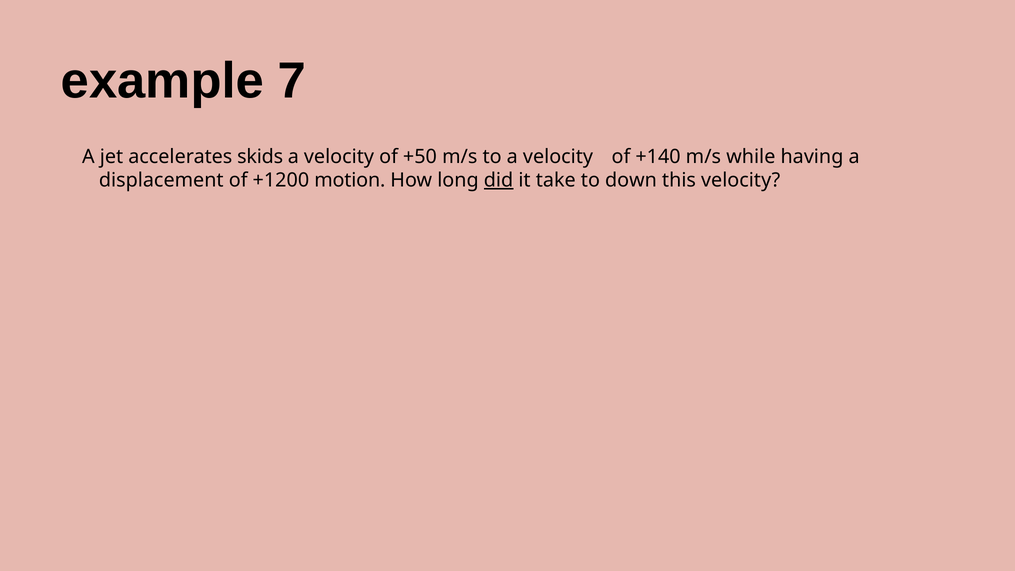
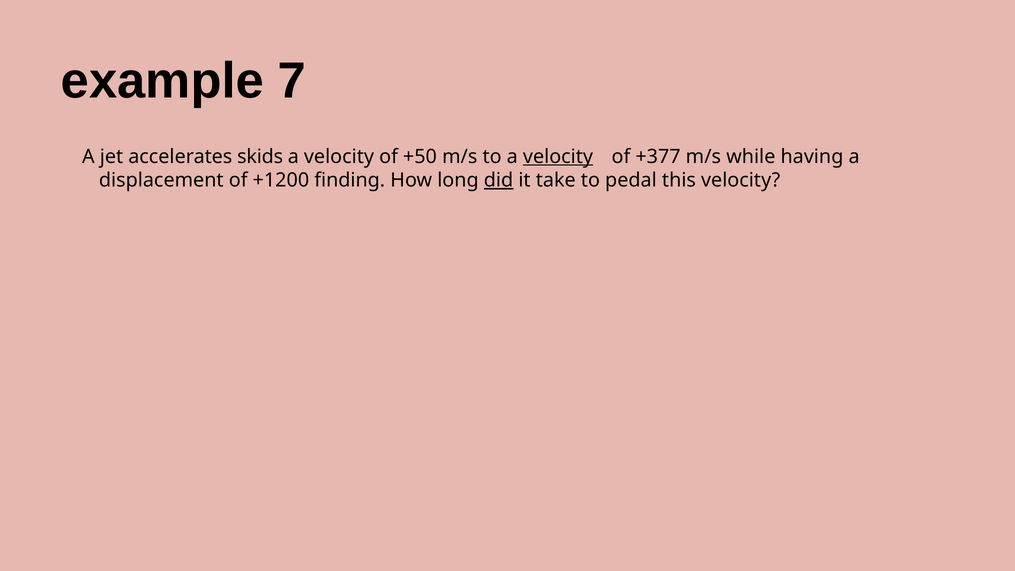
velocity underline: none -> present (558, 157)
+140: +140 -> +377 (658, 157)
motion: motion -> finding (350, 180)
down: down -> pedal (631, 180)
